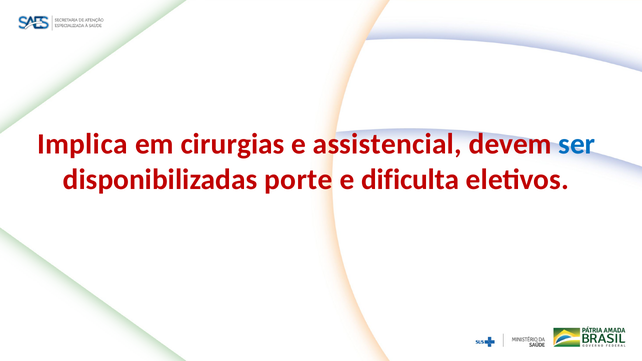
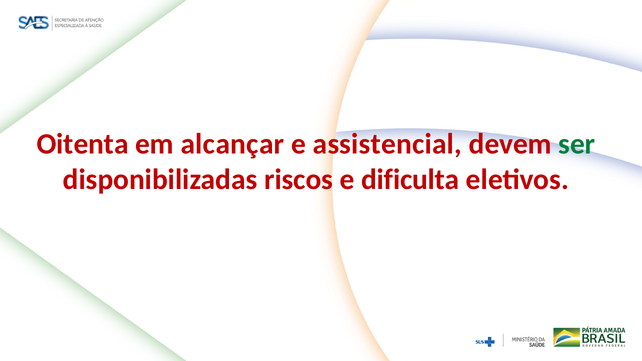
Implica: Implica -> Oitenta (83, 144)
cirurgias: cirurgias -> alcançar (232, 144)
ser colour: blue -> green (577, 144)
porte: porte -> riscos (299, 180)
